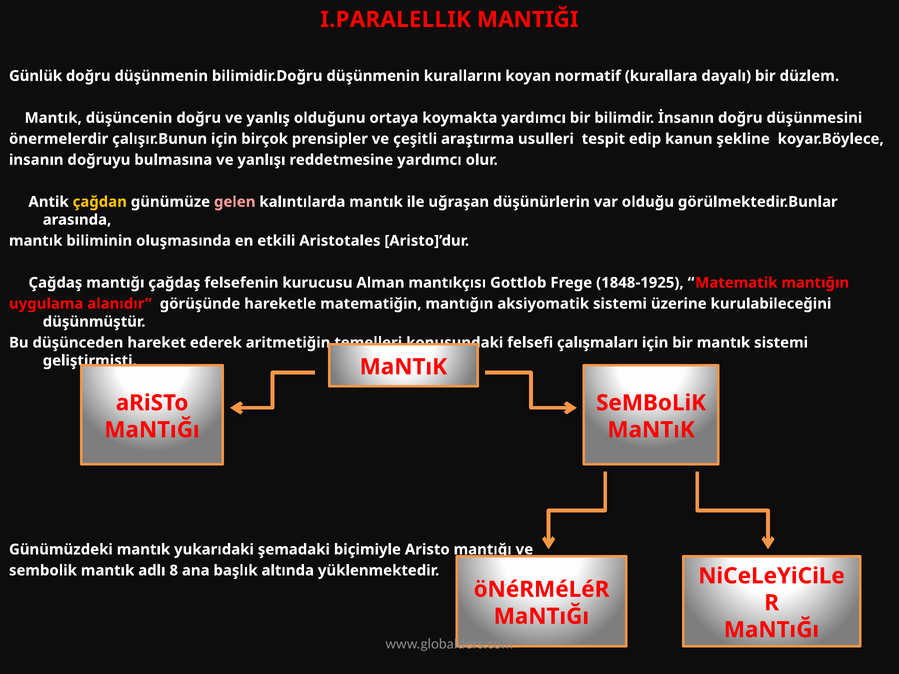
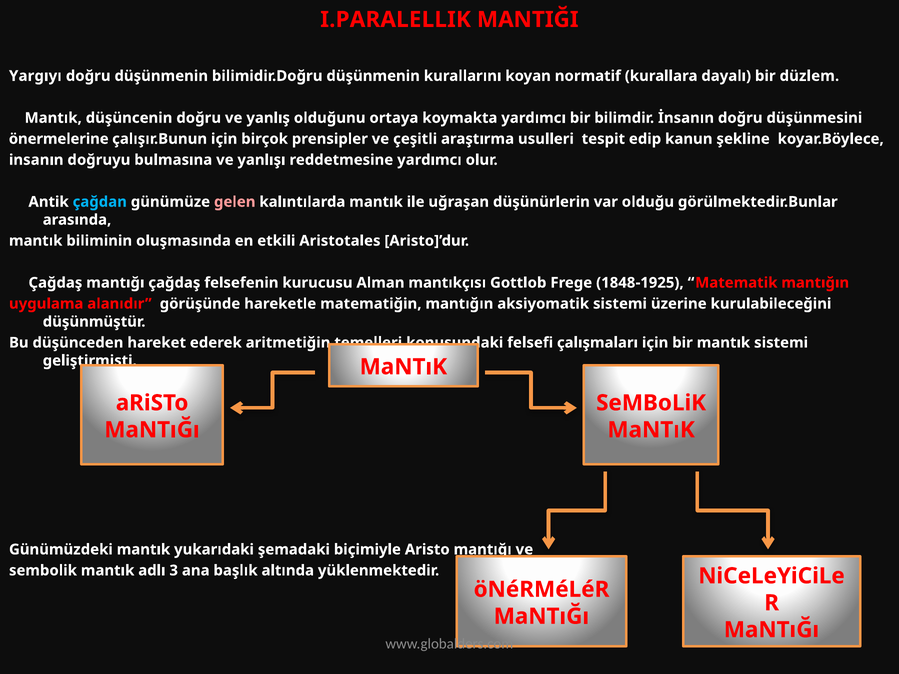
Günlük: Günlük -> Yargıyı (35, 76)
önermelerdir: önermelerdir -> önermelerine (59, 139)
çağdan colour: yellow -> light blue (100, 202)
8: 8 -> 3 (174, 571)
